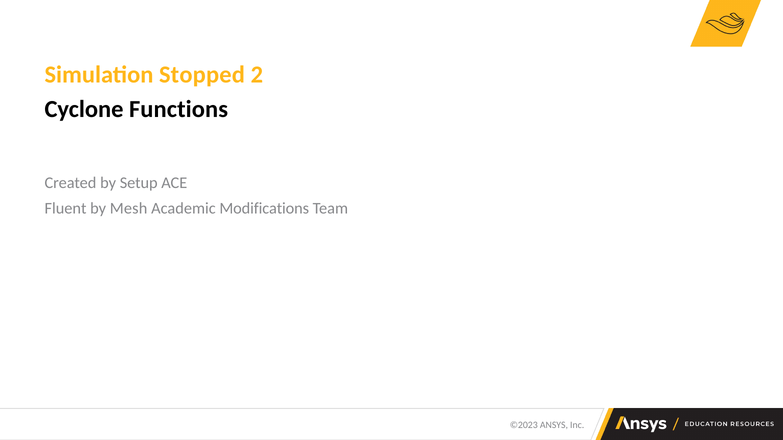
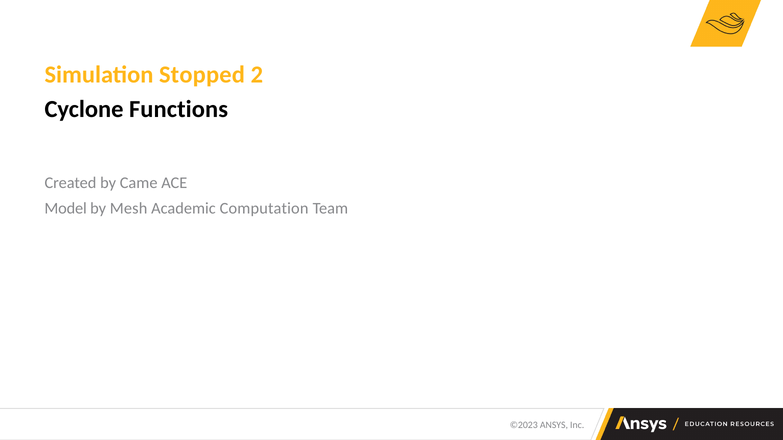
Setup: Setup -> Came (139, 183)
Fluent: Fluent -> Model (66, 209)
Modifications: Modifications -> Computation (264, 209)
